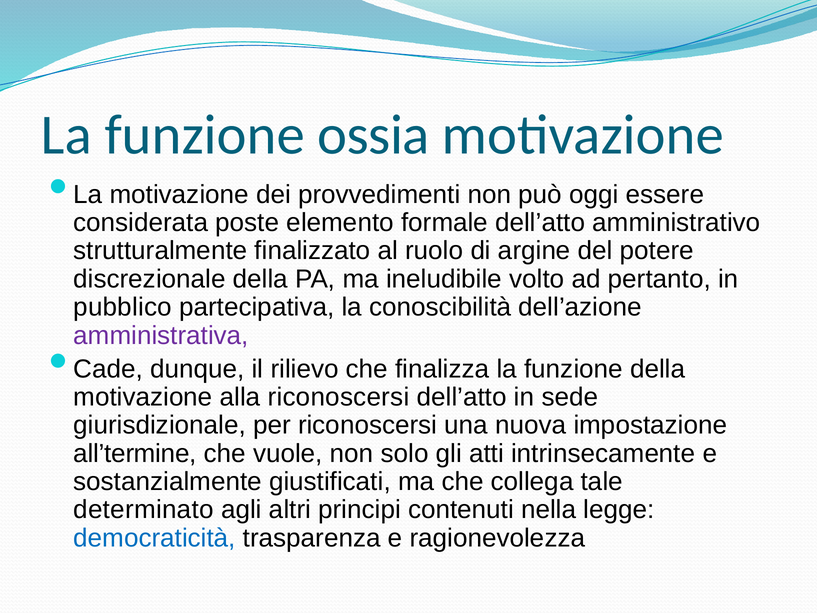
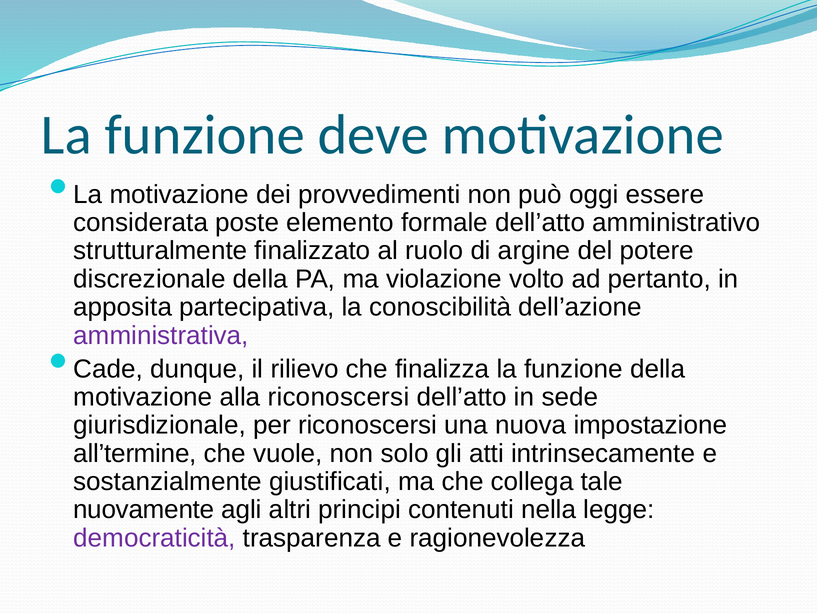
ossia: ossia -> deve (373, 135)
ineludibile: ineludibile -> violazione (444, 279)
pubblico: pubblico -> apposita (123, 307)
determinato: determinato -> nuovamente (144, 510)
democraticità colour: blue -> purple (155, 538)
